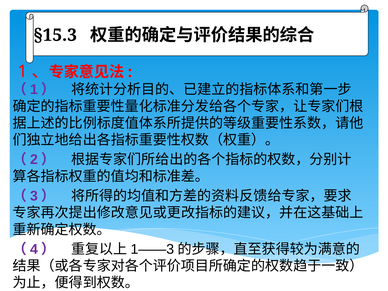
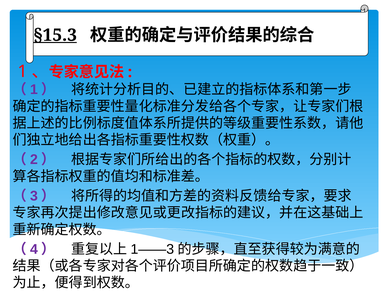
§15.3 underline: none -> present (55, 35)
